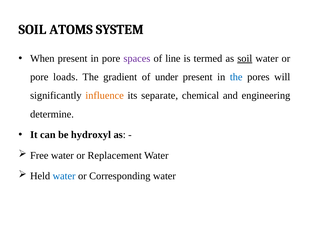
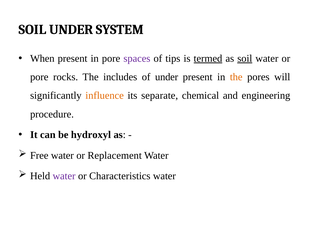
SOIL ATOMS: ATOMS -> UNDER (71, 30)
line: line -> tips (173, 58)
termed underline: none -> present (208, 58)
loads: loads -> rocks (66, 77)
gradient: gradient -> includes (120, 77)
the colour: blue -> orange (236, 77)
determine: determine -> procedure (52, 114)
water colour: blue -> purple (64, 176)
Corresponding: Corresponding -> Characteristics (120, 176)
